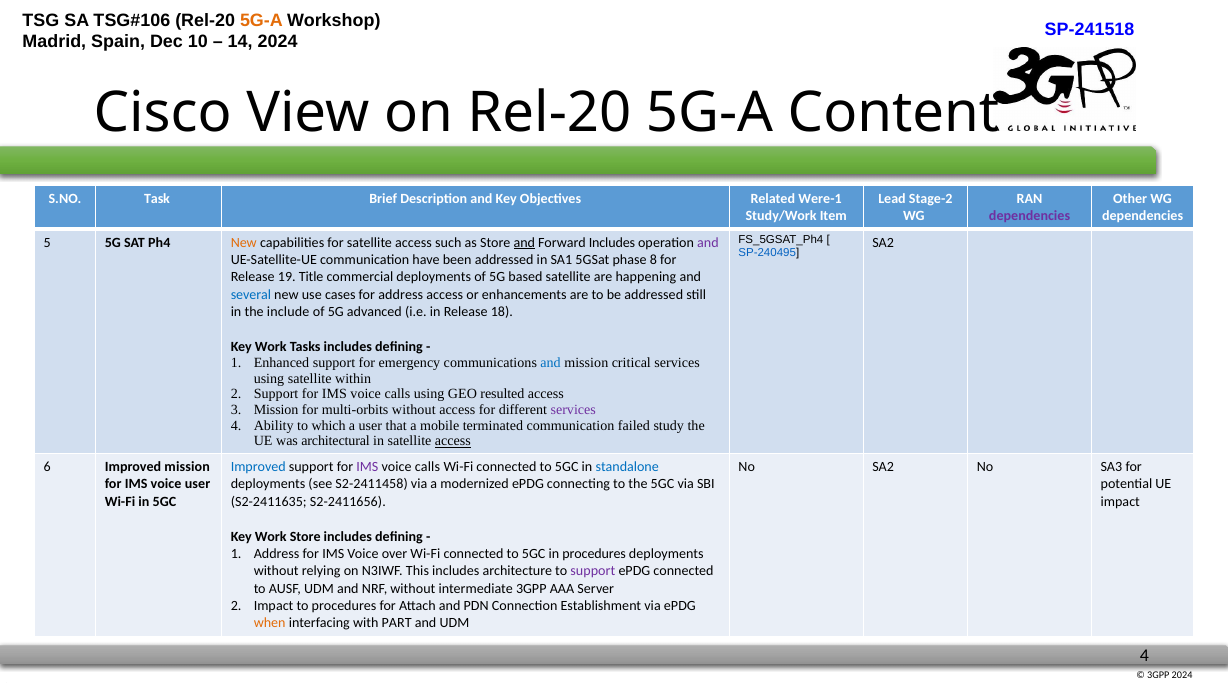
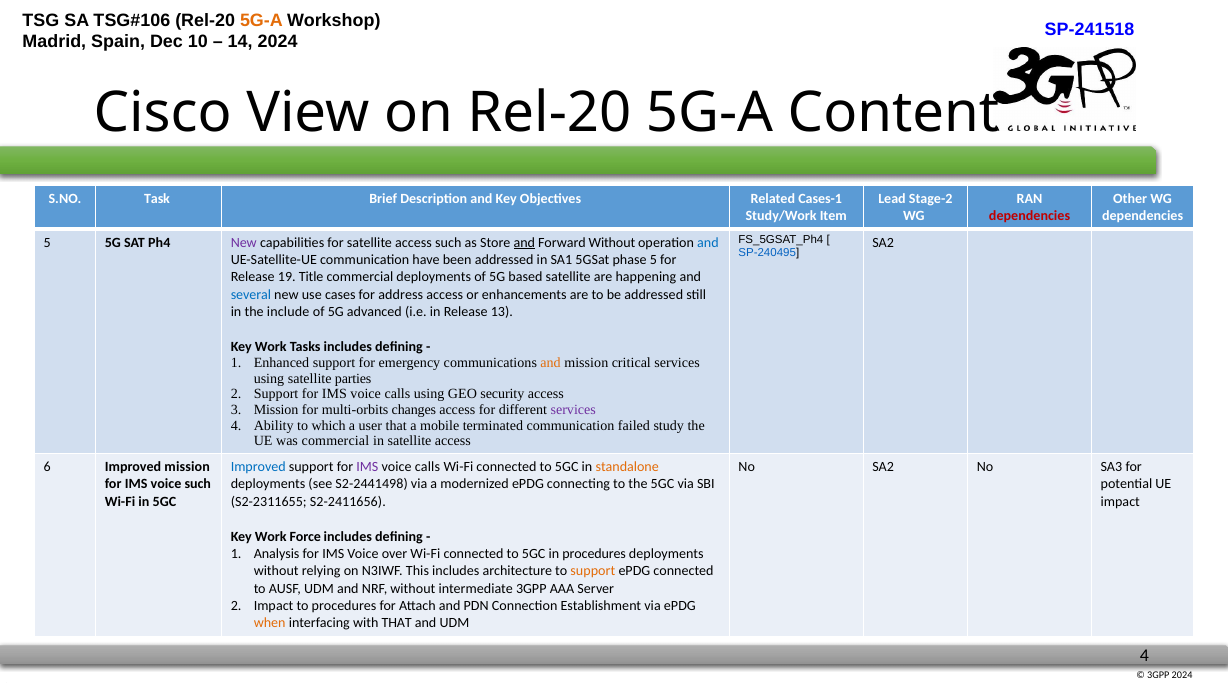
Were-1: Were-1 -> Cases-1 (820, 199)
dependencies colour: purple -> red (1030, 216)
New colour: orange -> purple (244, 243)
Forward Includes: Includes -> Without (612, 243)
and colour: purple -> blue (708, 243)
phase 8: 8 -> 5 (653, 260)
18: 18 -> 13 (502, 312)
and colour: blue -> orange (551, 363)
within: within -> parties (353, 379)
resulted: resulted -> security (502, 395)
multi-orbits without: without -> changes (414, 410)
was architectural: architectural -> commercial (335, 442)
access underline: present -> none (453, 442)
standalone colour: blue -> orange (627, 467)
voice user: user -> such (198, 485)
S2-2411458: S2-2411458 -> S2-2441498 (372, 485)
S2-2411635: S2-2411635 -> S2-2311655 (269, 502)
Work Store: Store -> Force (305, 537)
Address: Address -> Analysis (277, 554)
support colour: purple -> orange (593, 572)
with PART: PART -> THAT (397, 624)
